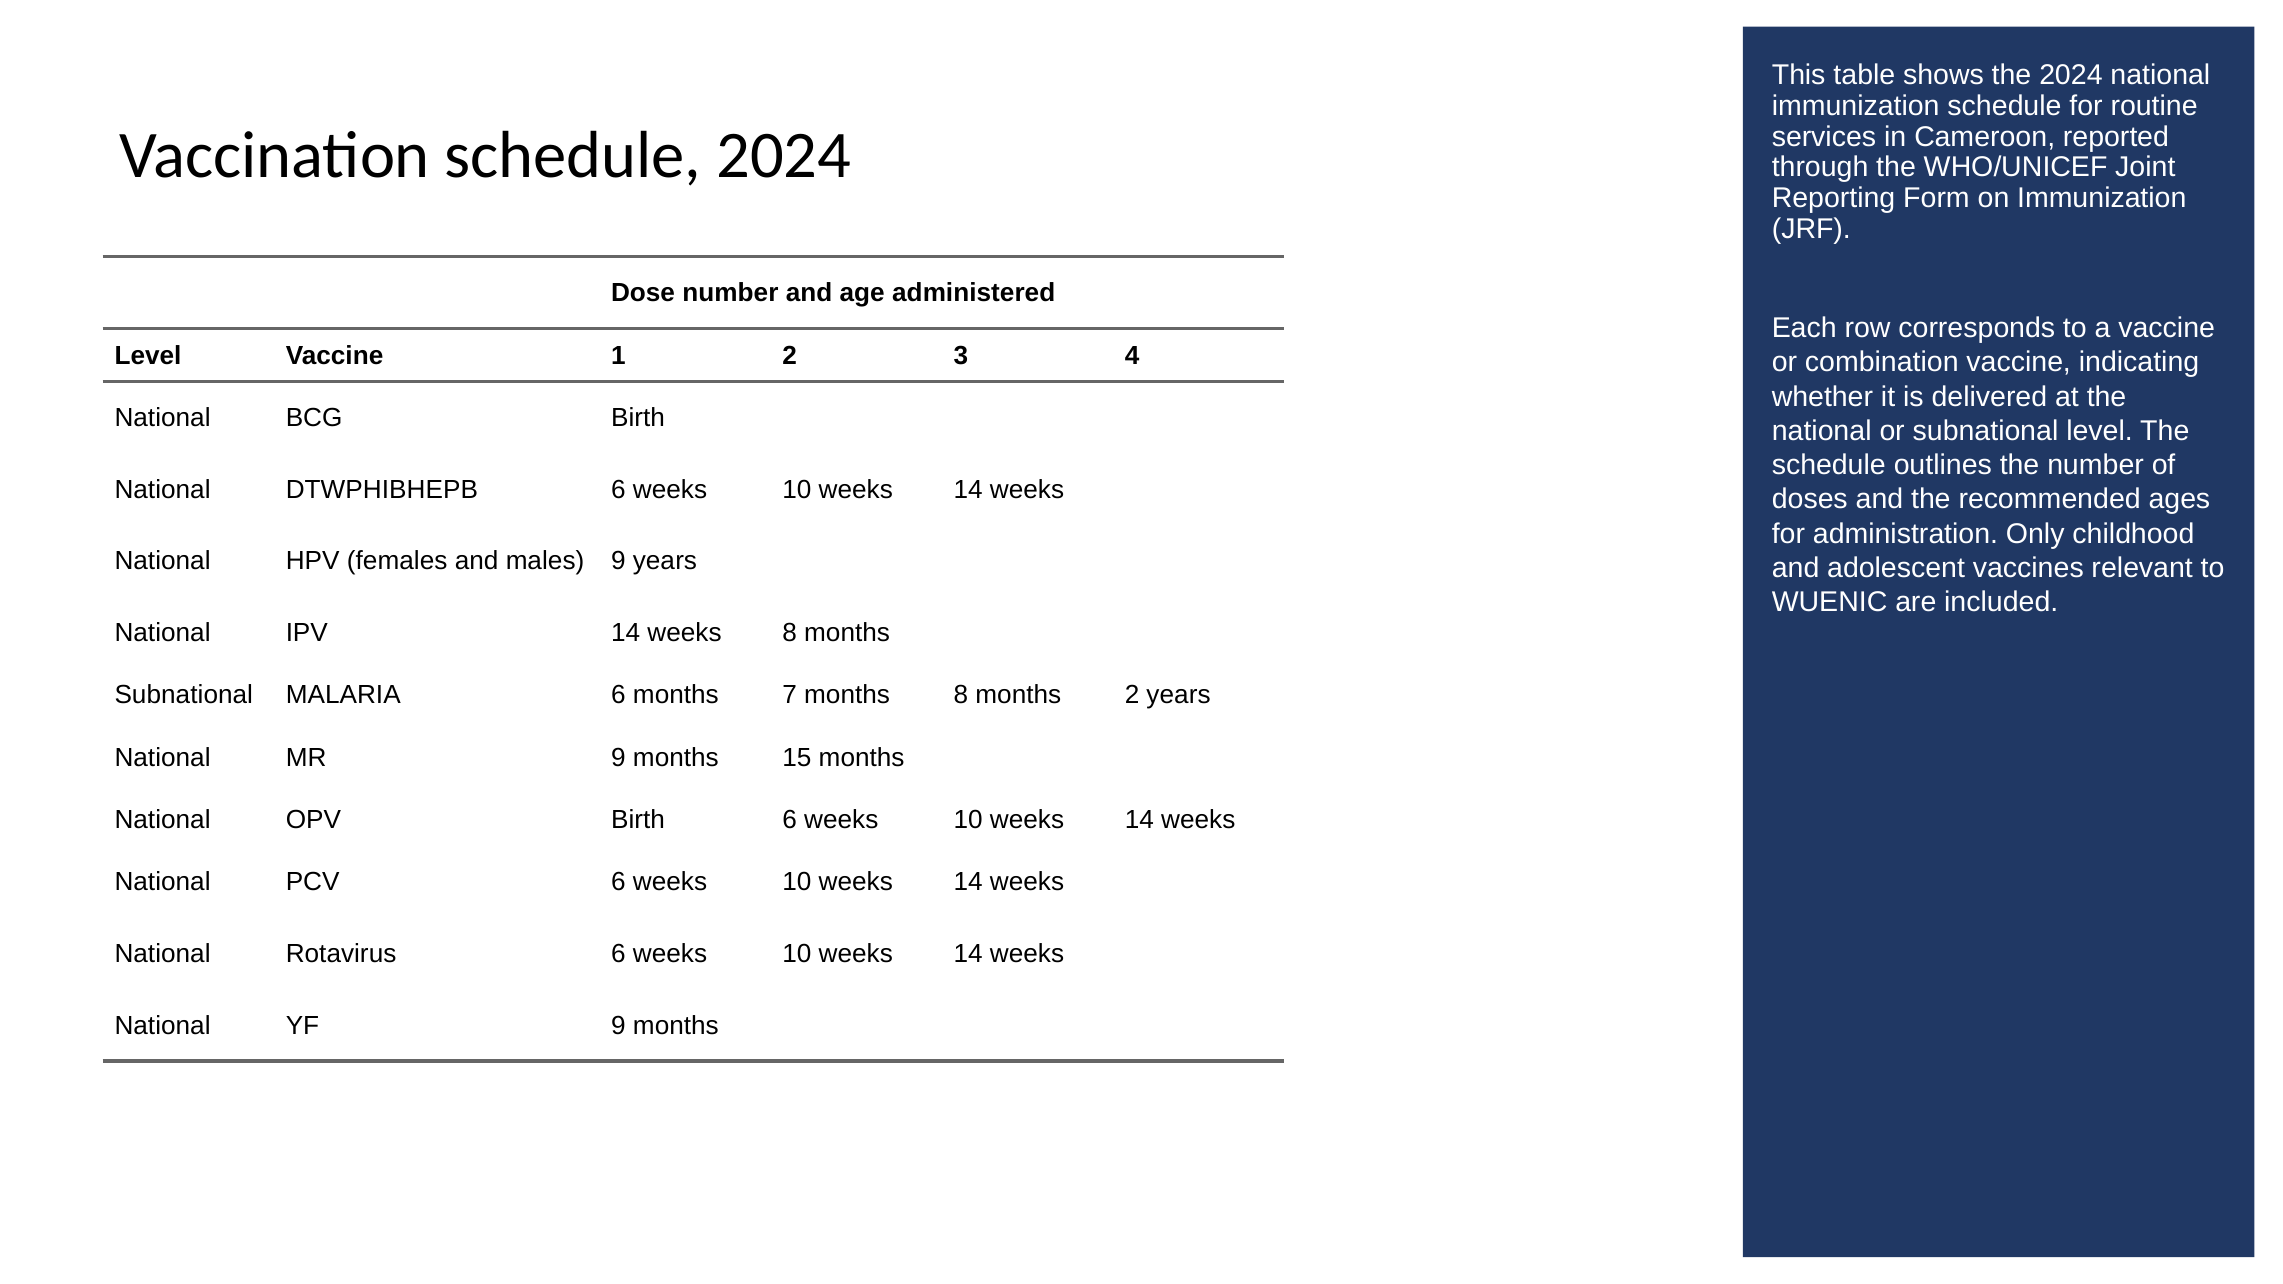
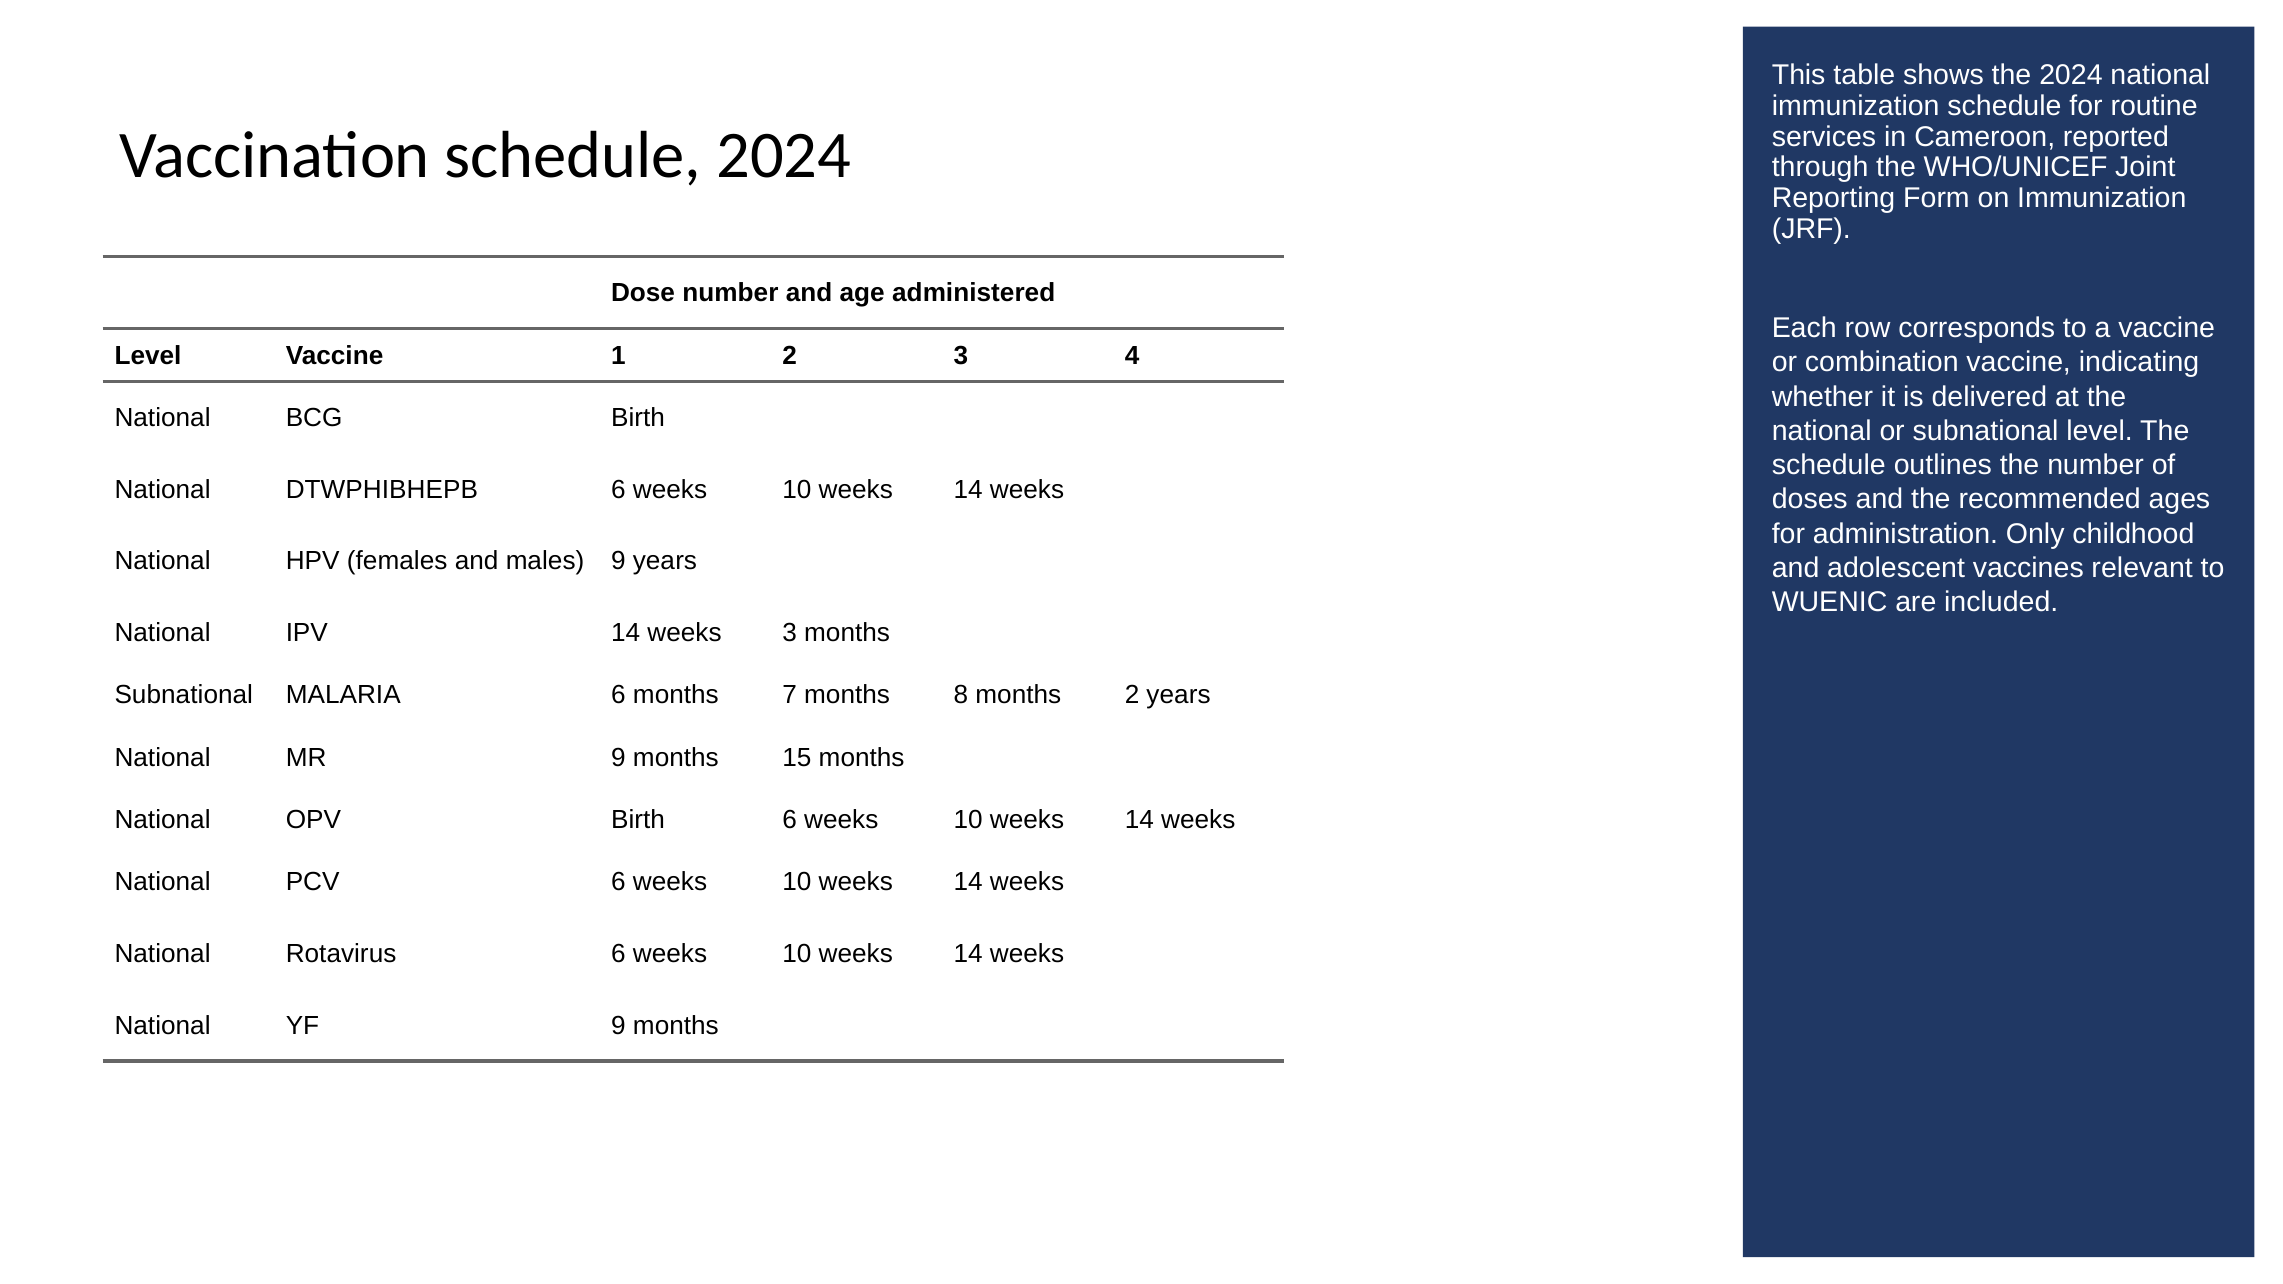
weeks 8: 8 -> 3 (790, 633)
